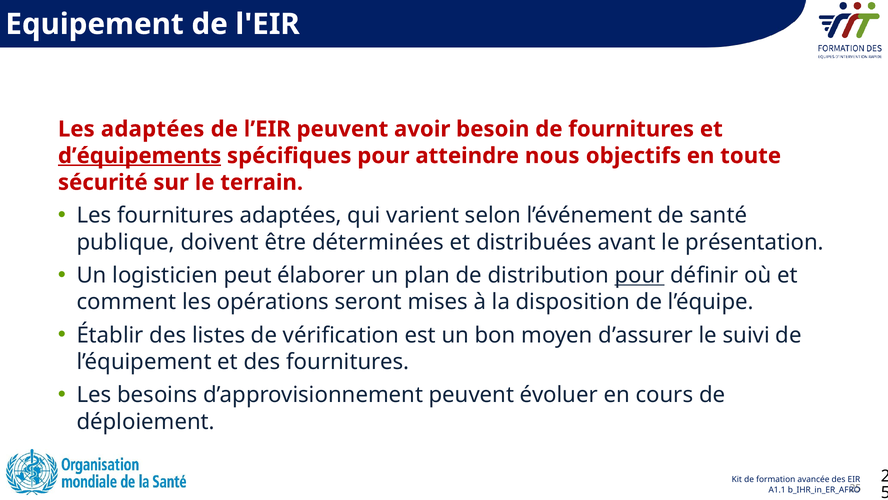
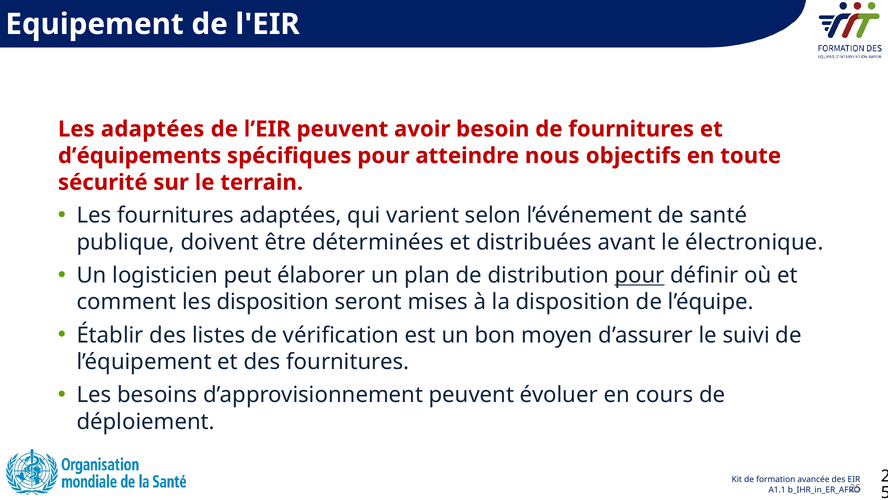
d’équipements underline: present -> none (140, 156)
présentation: présentation -> électronique (754, 242)
les opérations: opérations -> disposition (273, 302)
